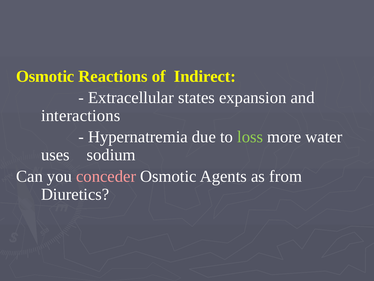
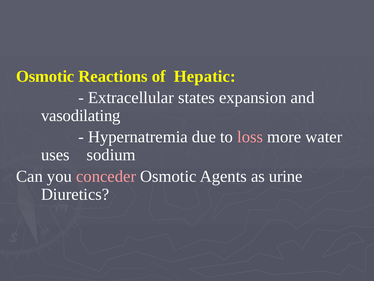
Indirect: Indirect -> Hepatic (205, 76)
interactions: interactions -> vasodilating (81, 115)
loss colour: light green -> pink (250, 137)
from: from -> urine (286, 176)
